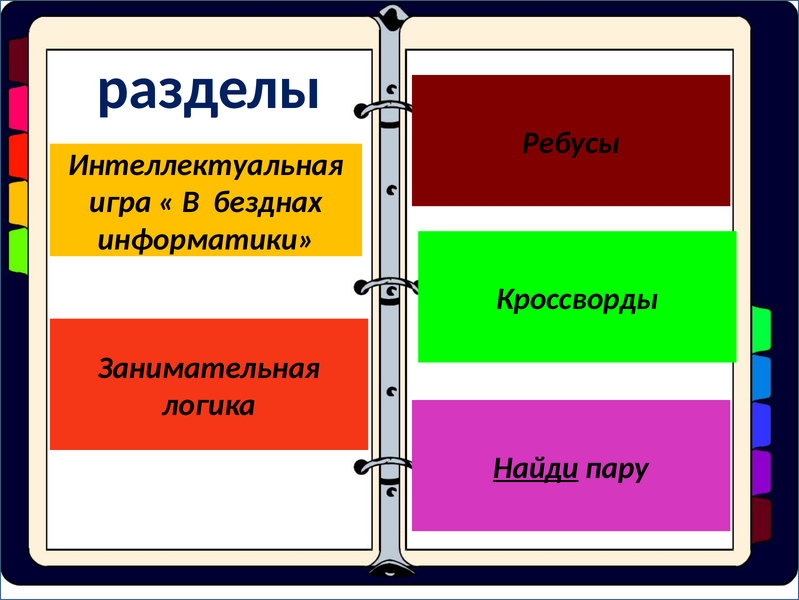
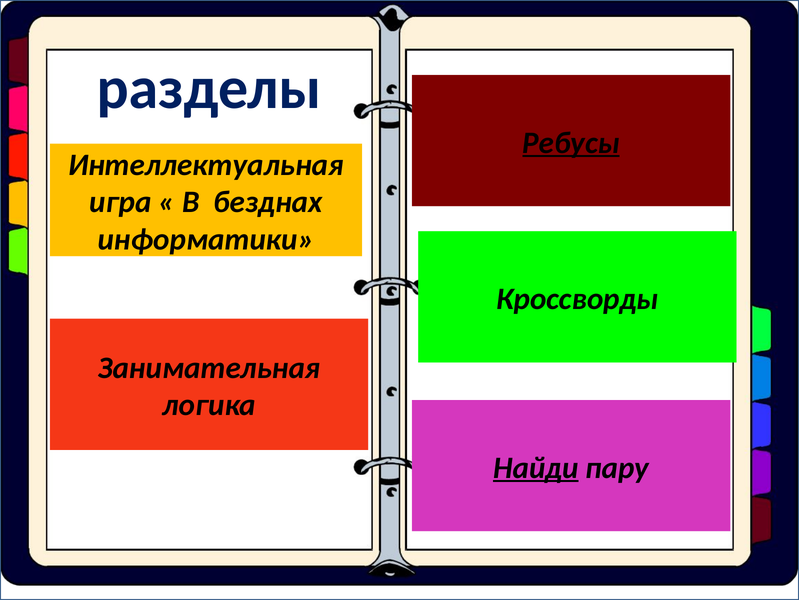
Ребусы underline: none -> present (571, 143)
